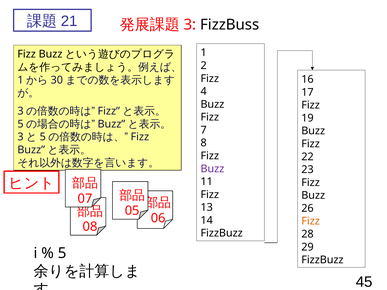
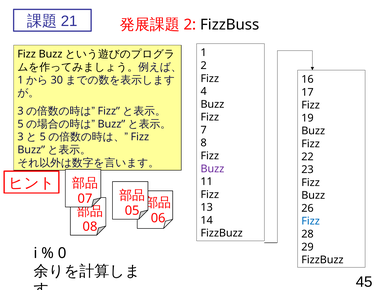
3: 3 -> 2 (190, 25)
Fizz colour: orange -> blue (311, 221)
5: 5 -> 0 (62, 253)
